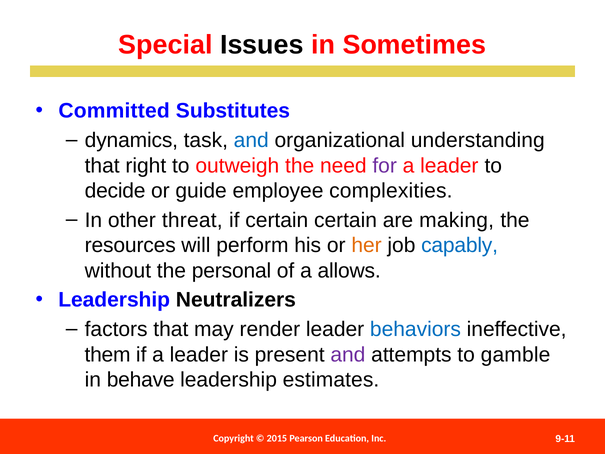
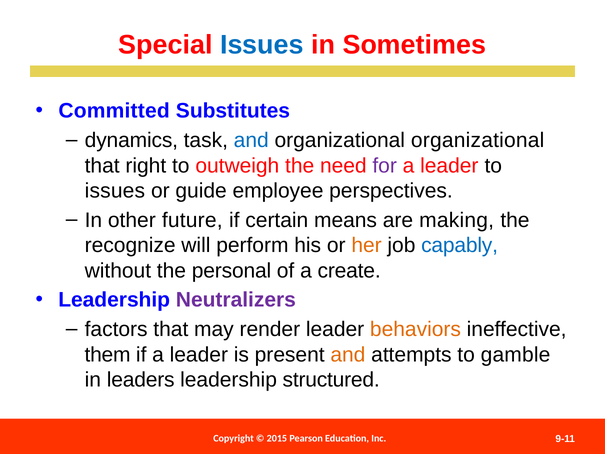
Issues colour: black -> blue (262, 45)
organizational understanding: understanding -> organizational (478, 140)
decide: decide -> issues (115, 191)
complexities: complexities -> perspectives (391, 191)
threat: threat -> future (192, 220)
certain certain: certain -> means (346, 220)
resources: resources -> recognize (130, 245)
allows: allows -> create (349, 270)
Neutralizers colour: black -> purple (236, 300)
behaviors colour: blue -> orange (415, 329)
and colour: purple -> orange (348, 354)
behave: behave -> leaders (141, 380)
estimates: estimates -> structured (331, 380)
